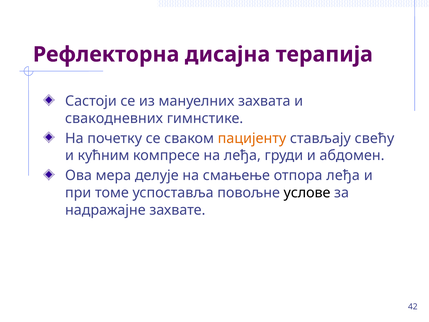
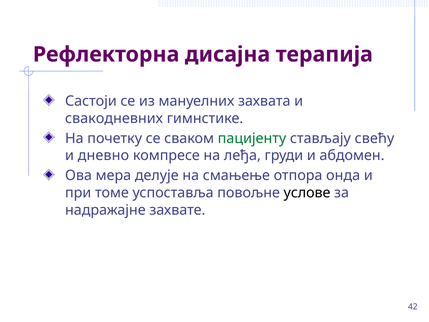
пацијенту colour: orange -> green (252, 138)
кућним: кућним -> дневно (103, 155)
отпора леђа: леђа -> онда (343, 175)
